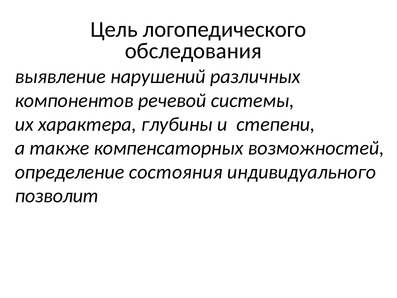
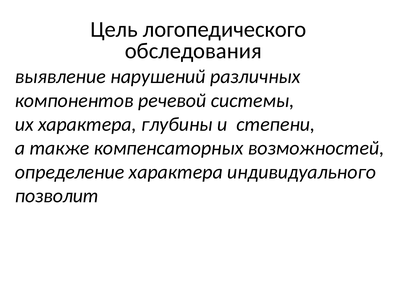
определение состояния: состояния -> характера (176, 172)
